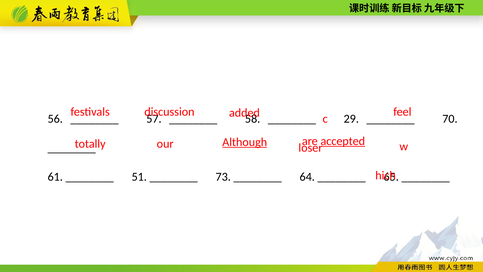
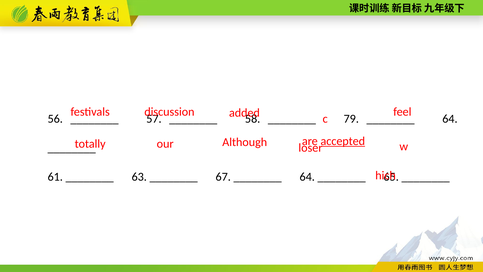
29: 29 -> 79 (351, 119)
70: 70 -> 64 (450, 119)
Although underline: present -> none (245, 142)
51: 51 -> 63 (139, 177)
73: 73 -> 67 (223, 177)
